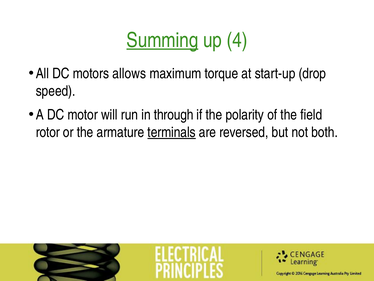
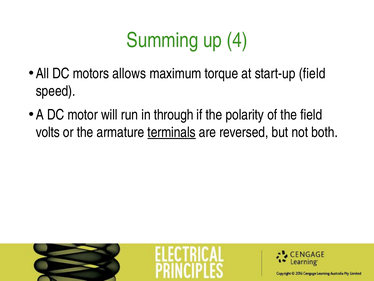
Summing underline: present -> none (162, 40)
start-up drop: drop -> field (312, 73)
rotor: rotor -> volts (48, 132)
